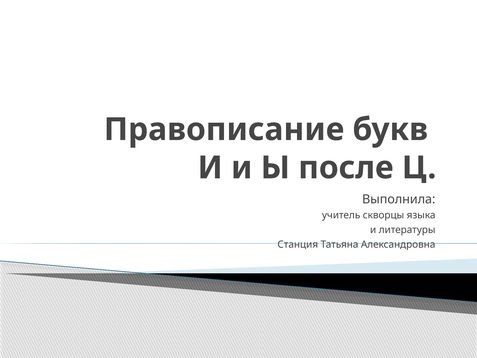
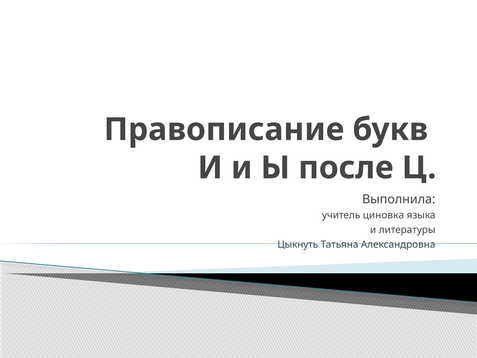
скворцы: скворцы -> циновка (383, 215)
Станция: Станция -> Цыкнуть (298, 244)
